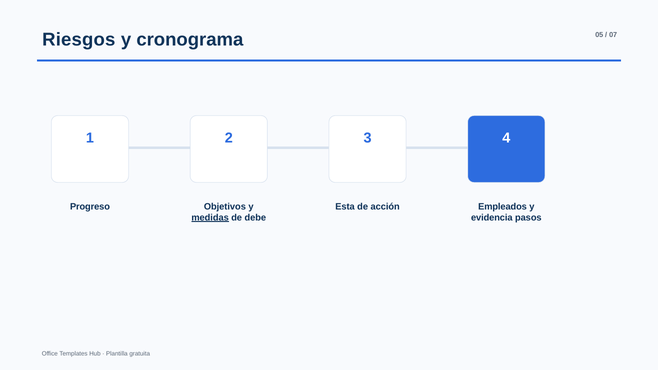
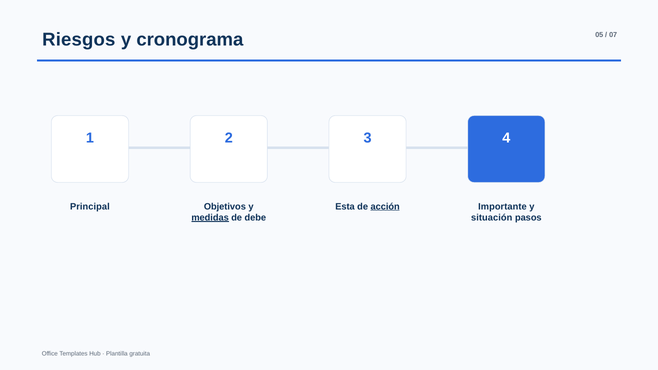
Progreso: Progreso -> Principal (90, 207)
acción underline: none -> present (385, 207)
Empleados: Empleados -> Importante (502, 207)
evidencia: evidencia -> situación (492, 218)
